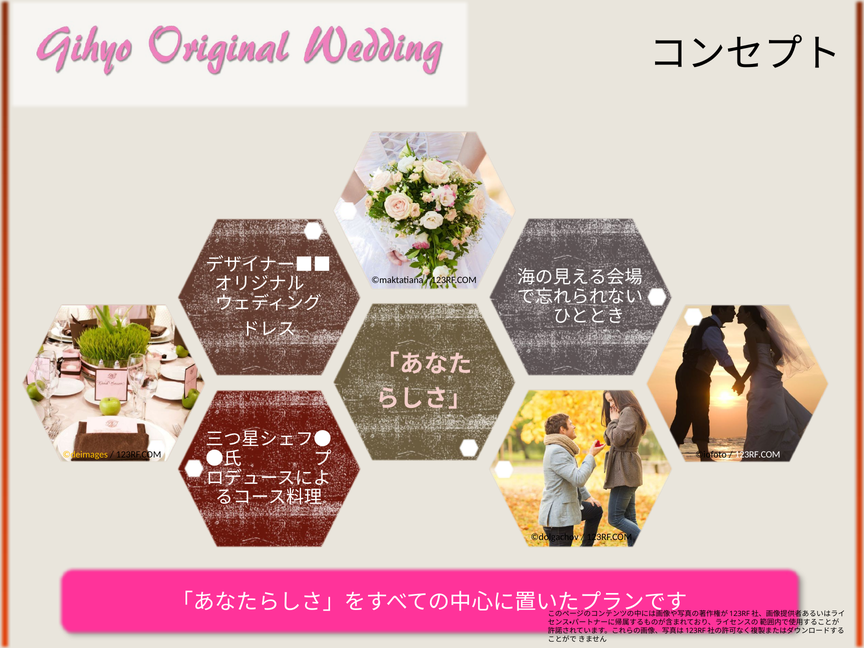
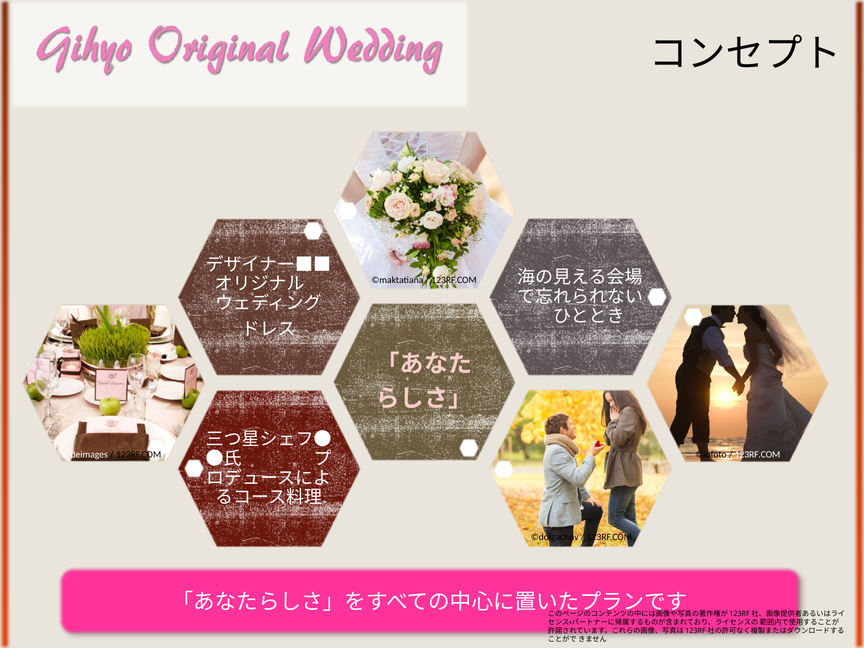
©deimages colour: yellow -> white (85, 454)
